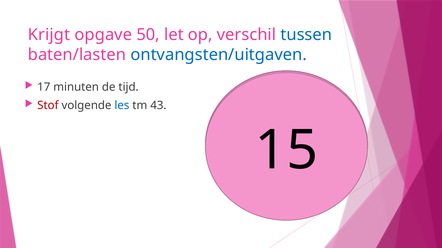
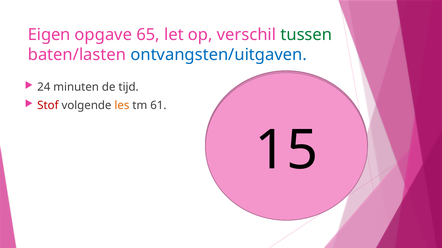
Krijgt: Krijgt -> Eigen (49, 35)
50: 50 -> 65 (148, 35)
tussen colour: blue -> green (306, 35)
17: 17 -> 24 (44, 87)
les colour: blue -> orange (122, 106)
43: 43 -> 61 (158, 106)
